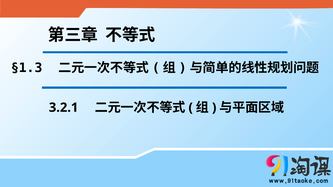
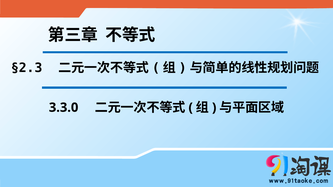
§1.3: §1.3 -> §2.3 (27, 68)
3.2.1: 3.2.1 -> 3.3.0 (64, 108)
